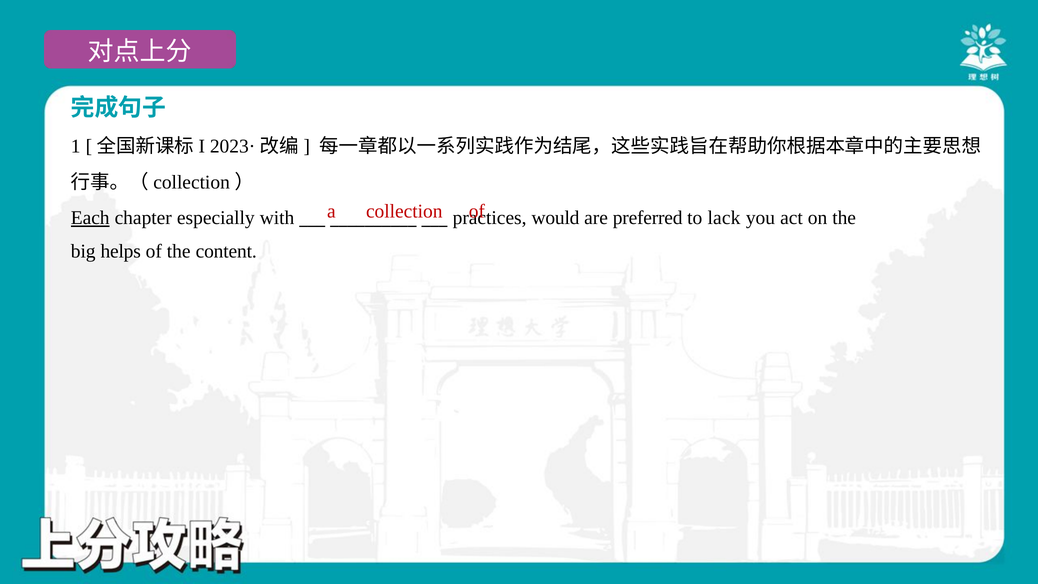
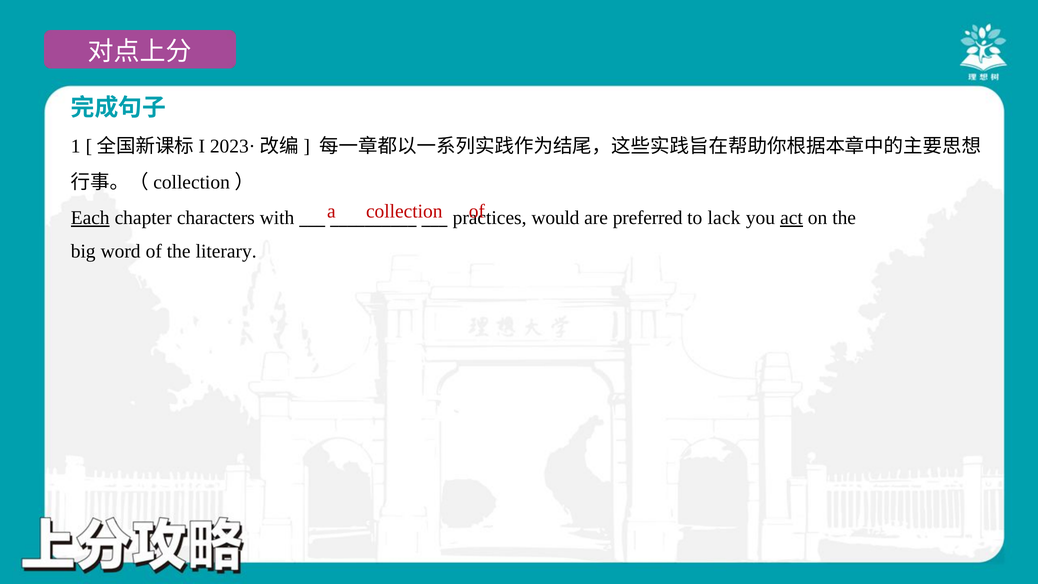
especially: especially -> characters (216, 218)
act underline: none -> present (791, 218)
helps: helps -> word (121, 251)
content: content -> literary (226, 251)
